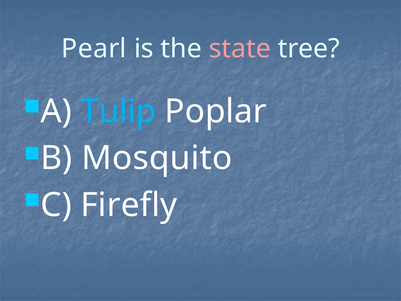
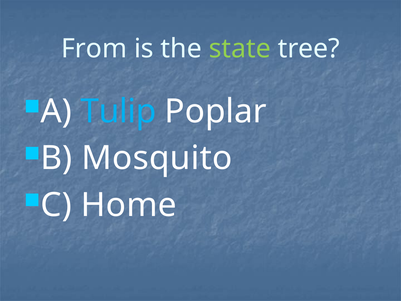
Pearl: Pearl -> From (94, 49)
state colour: pink -> light green (240, 49)
Firefly: Firefly -> Home (129, 205)
